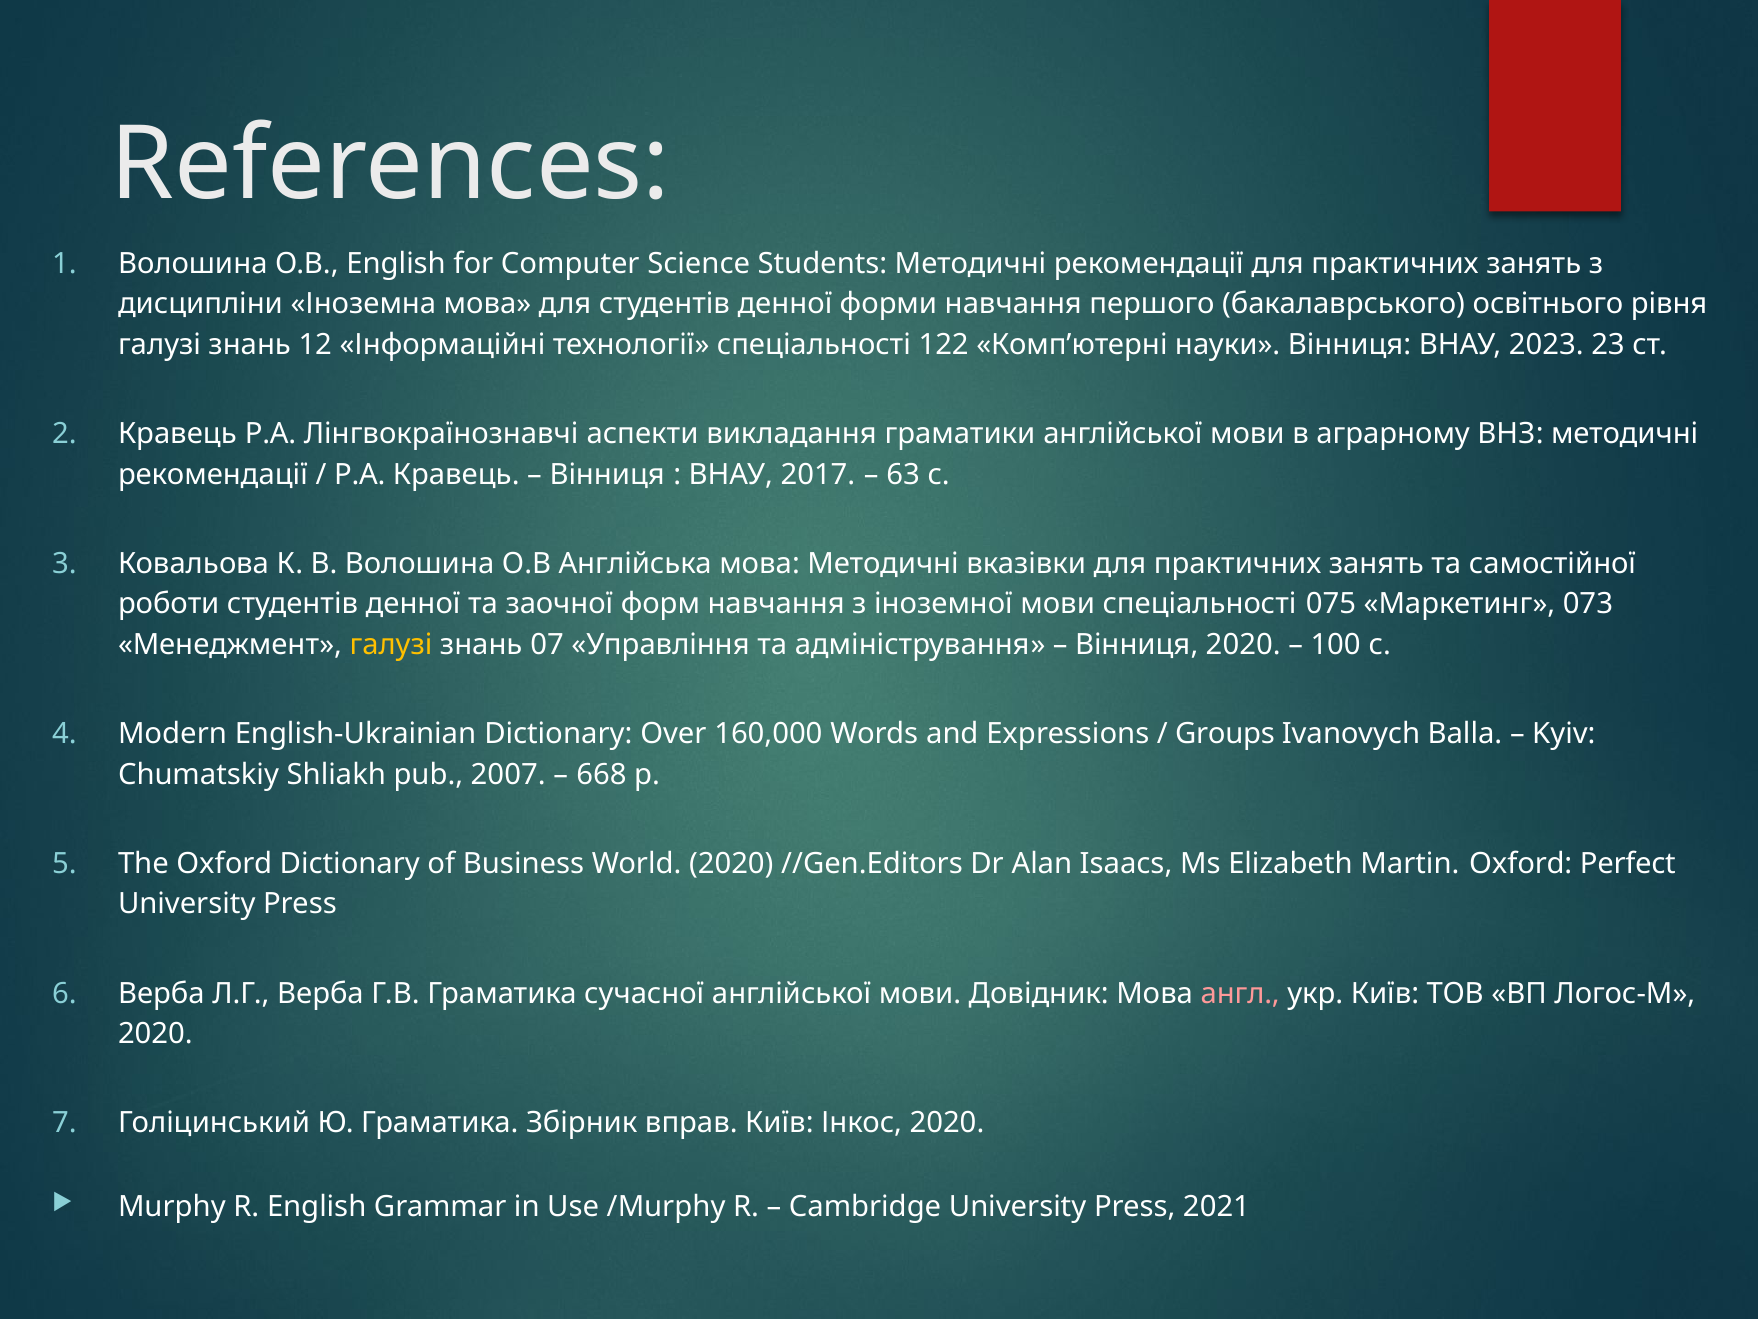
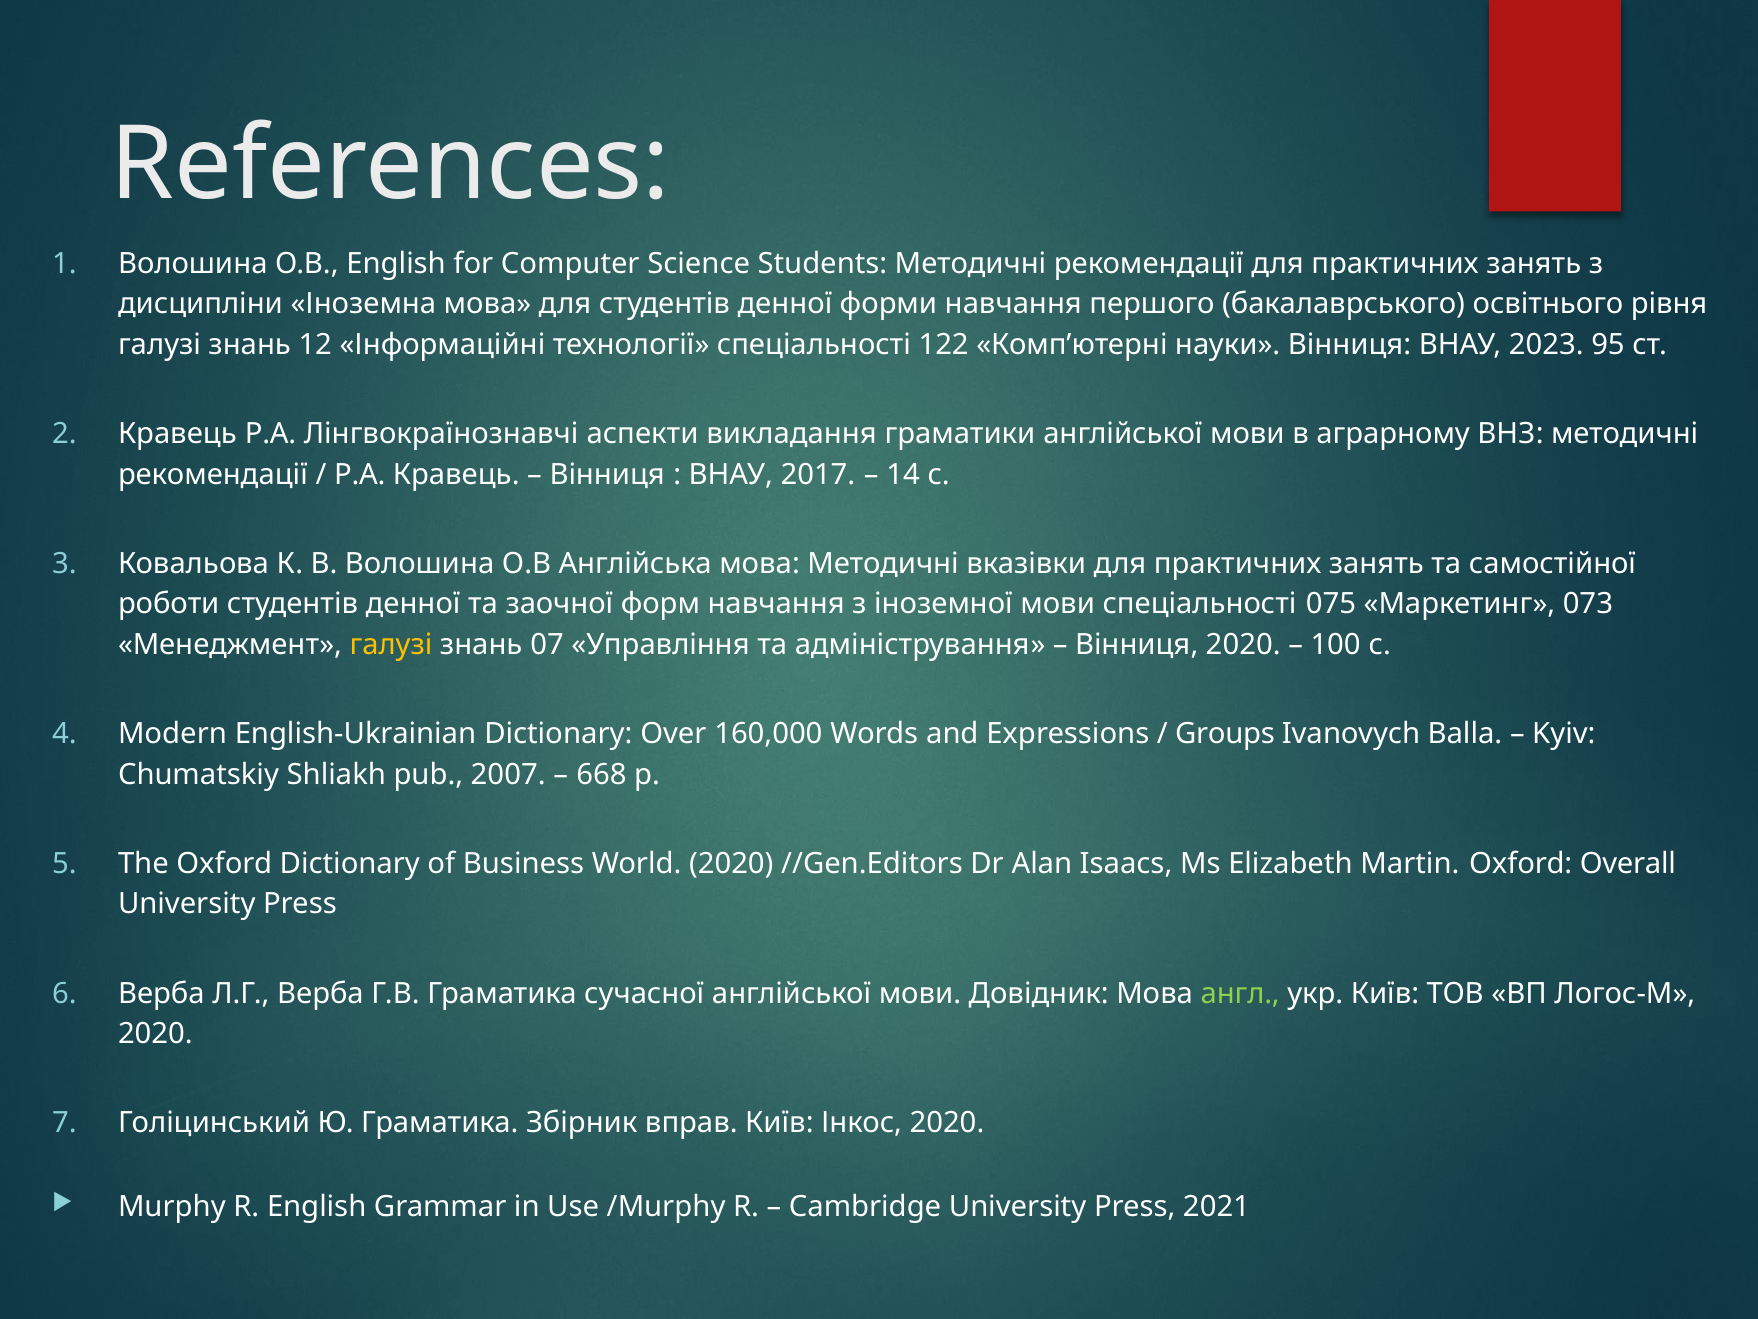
23: 23 -> 95 (1608, 345)
63: 63 -> 14 (903, 474)
Perfect: Perfect -> Overall (1628, 863)
англ colour: pink -> light green (1240, 993)
